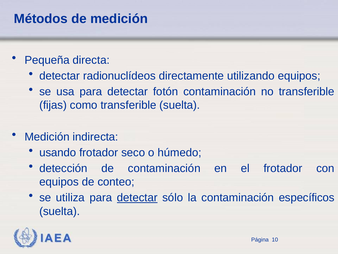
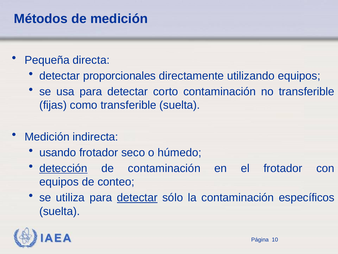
radionuclídeos: radionuclídeos -> proporcionales (119, 76)
fotón: fotón -> corto (166, 91)
detección underline: none -> present (63, 168)
